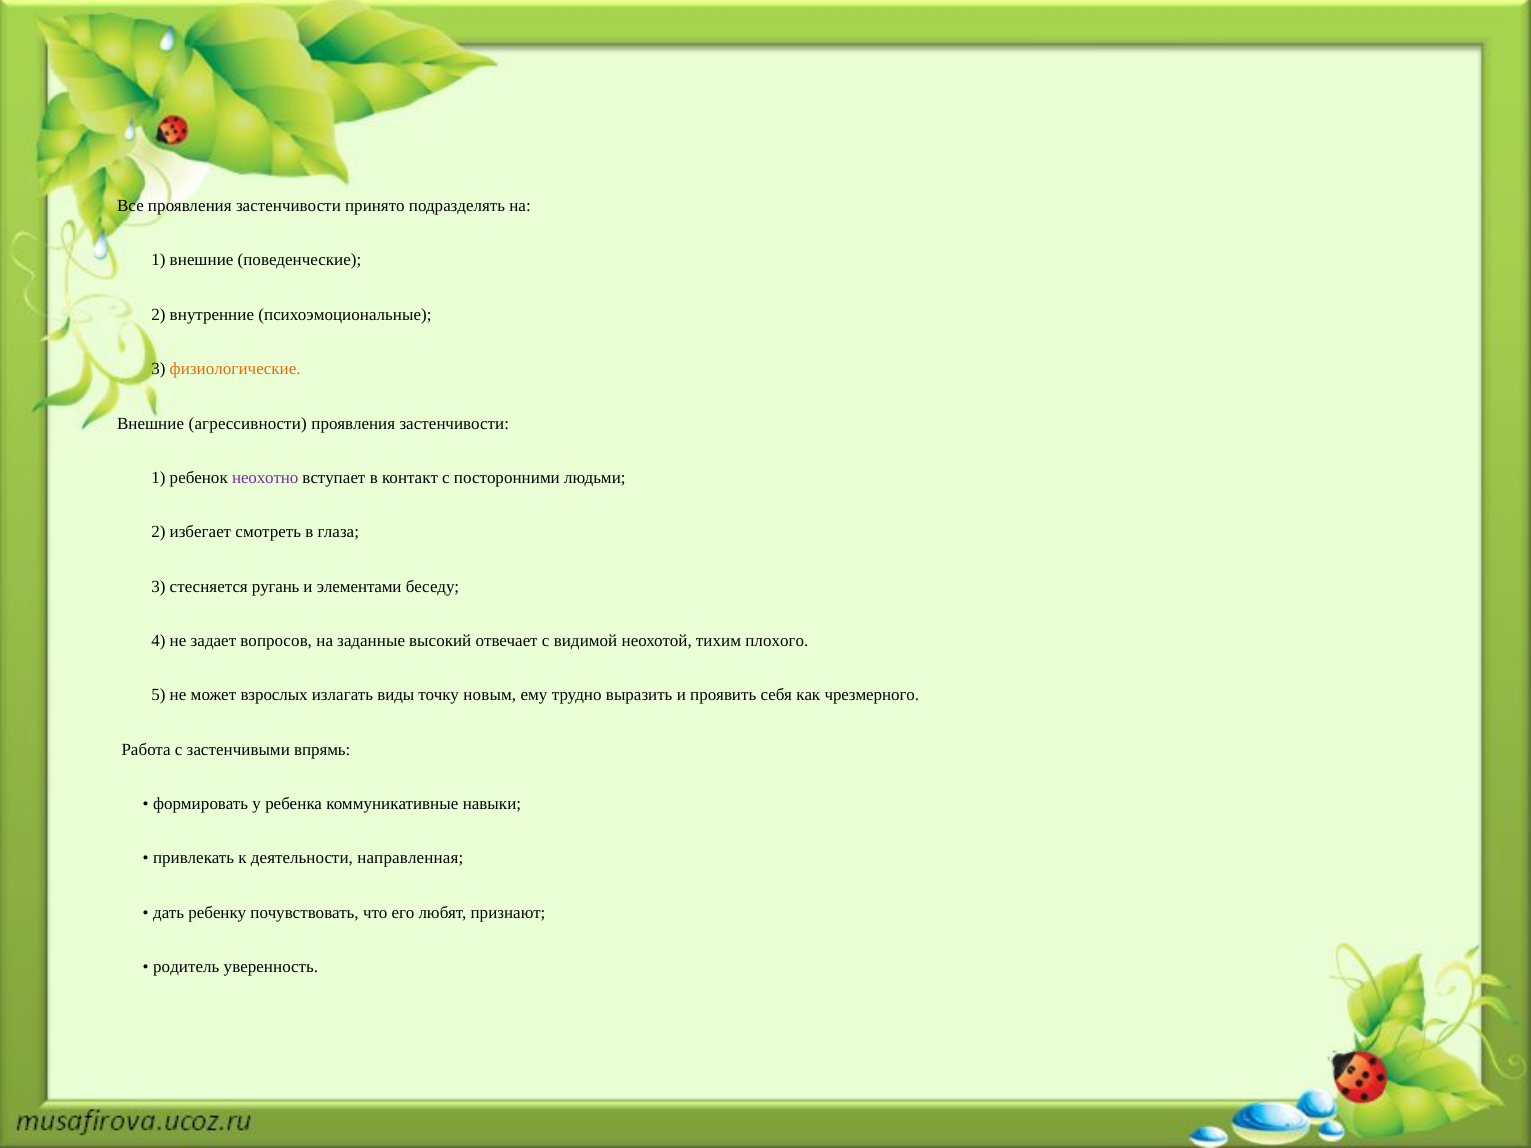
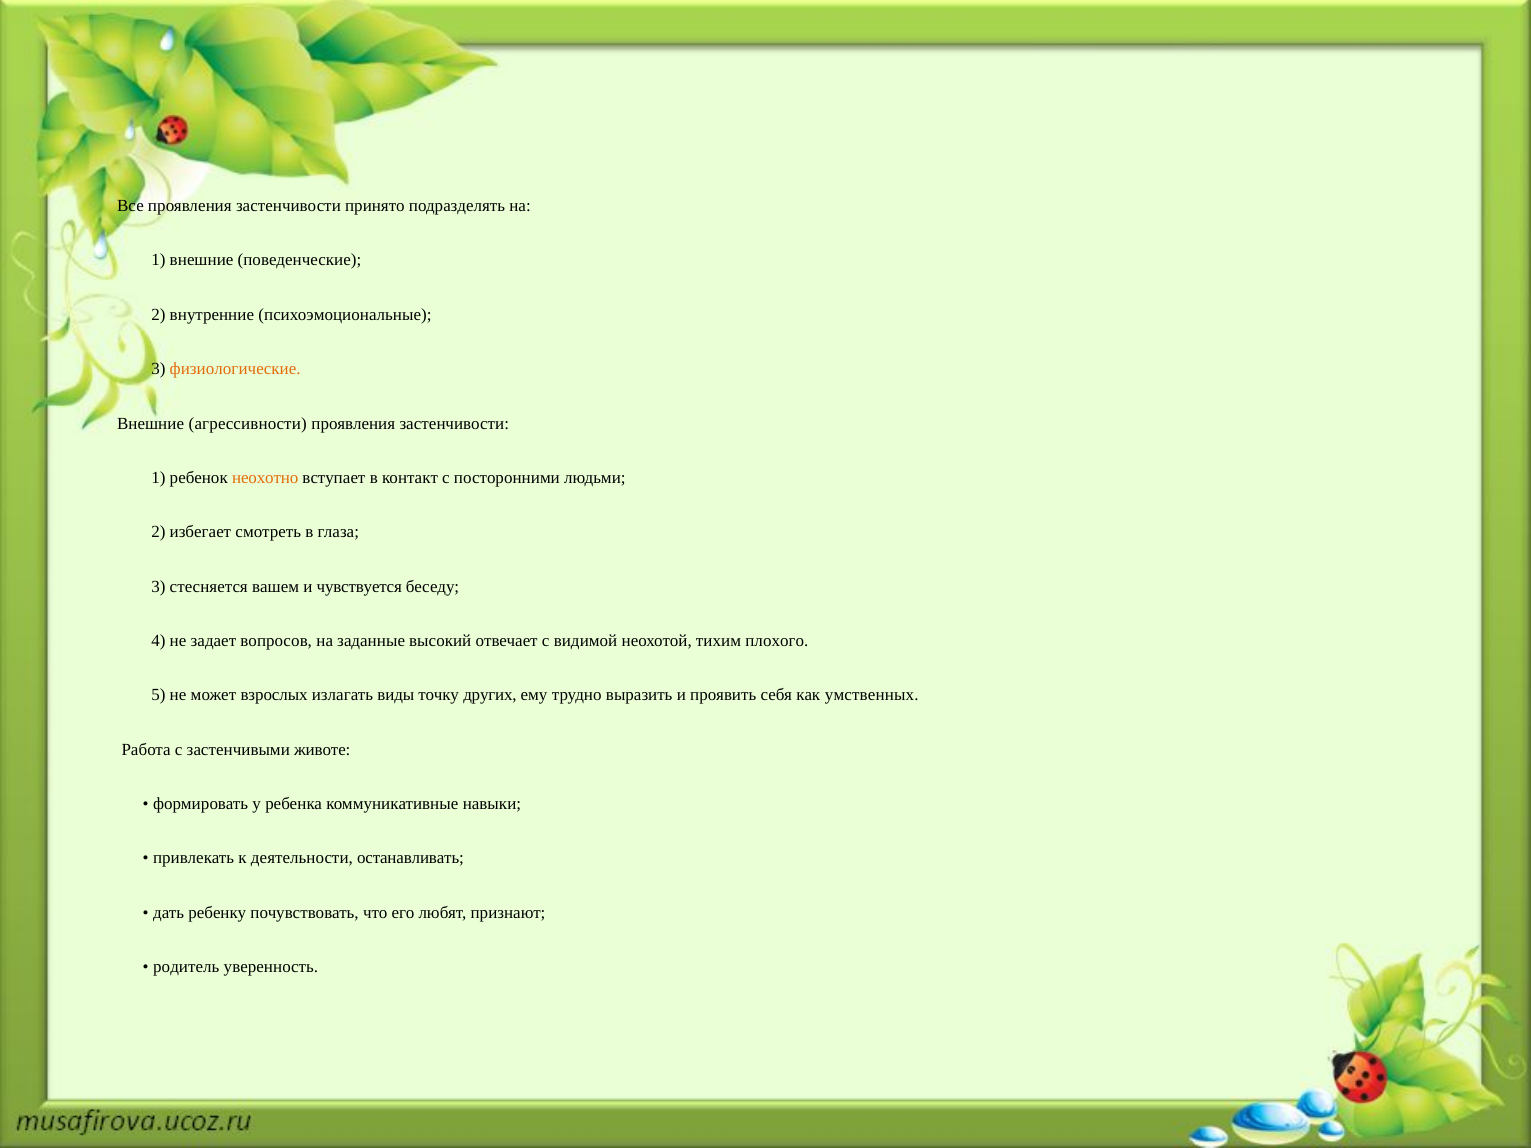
неохотно colour: purple -> orange (265, 478)
ругань: ругань -> вашем (276, 587)
элементами: элементами -> чувствуется (359, 587)
новым: новым -> других (490, 695)
чрезмерного: чрезмерного -> умственных (872, 695)
впрямь: впрямь -> животе (322, 750)
направленная: направленная -> останавливать (410, 859)
